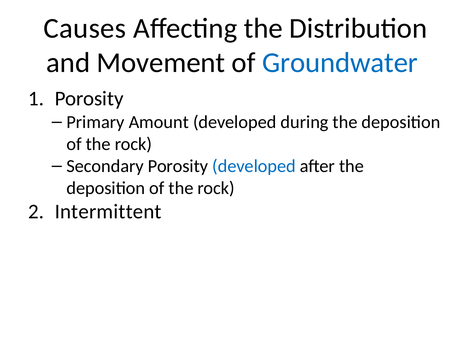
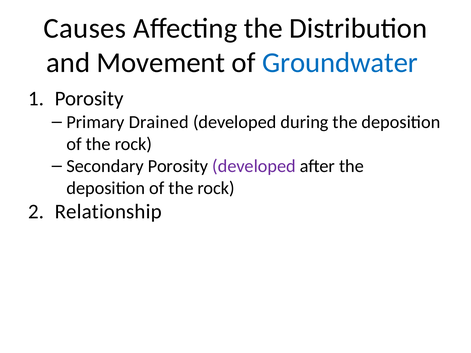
Amount: Amount -> Drained (159, 122)
developed colour: blue -> purple (254, 166)
Intermittent: Intermittent -> Relationship (108, 212)
